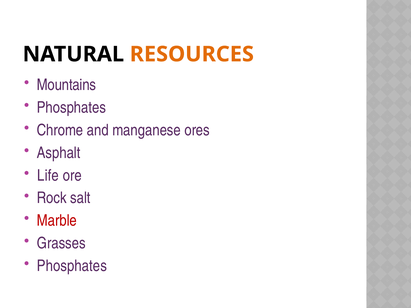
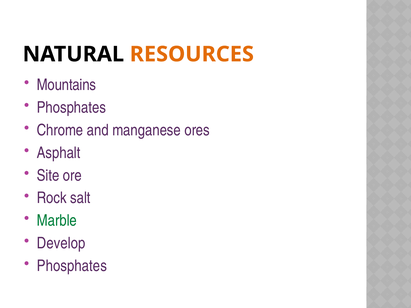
Life: Life -> Site (48, 176)
Marble colour: red -> green (57, 221)
Grasses: Grasses -> Develop (61, 243)
